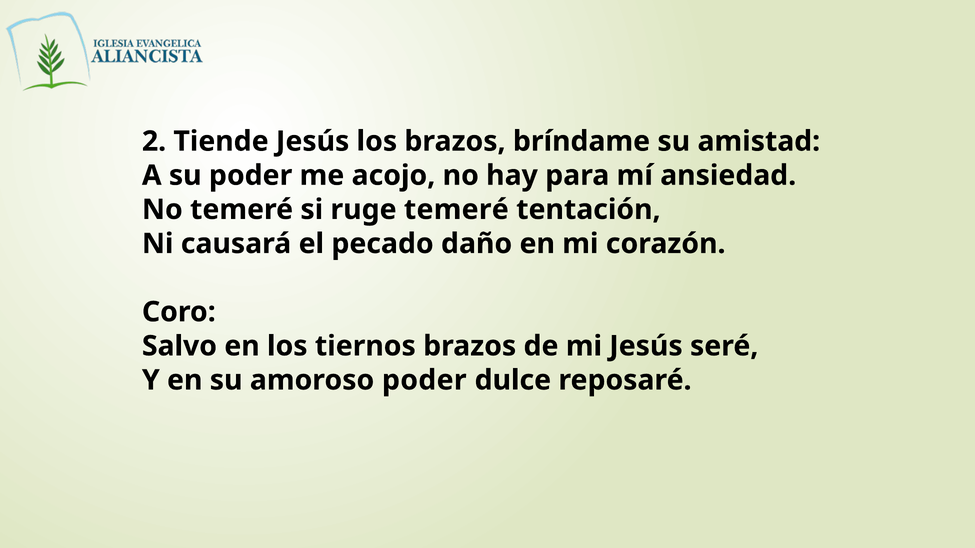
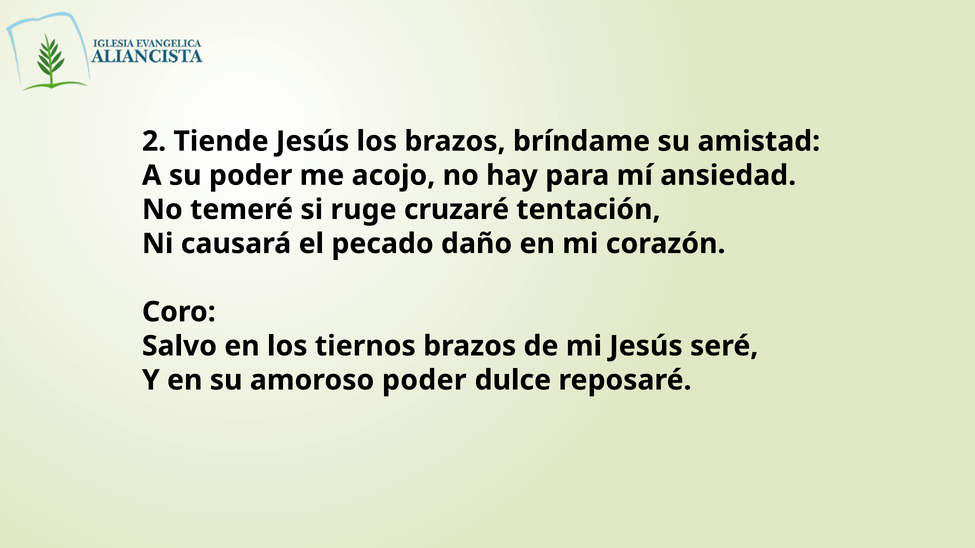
ruge temeré: temeré -> cruzaré (457, 210)
